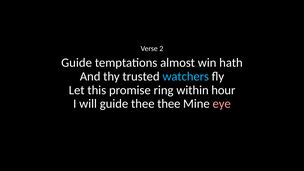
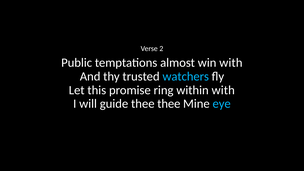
Guide: Guide -> Public (77, 63)
win hath: hath -> with (231, 63)
within hour: hour -> with (223, 90)
eye colour: pink -> light blue (222, 104)
